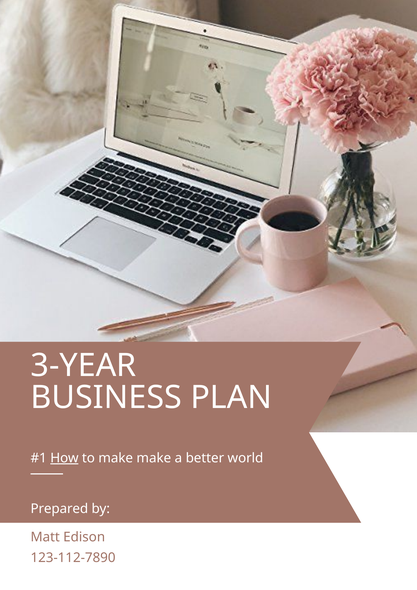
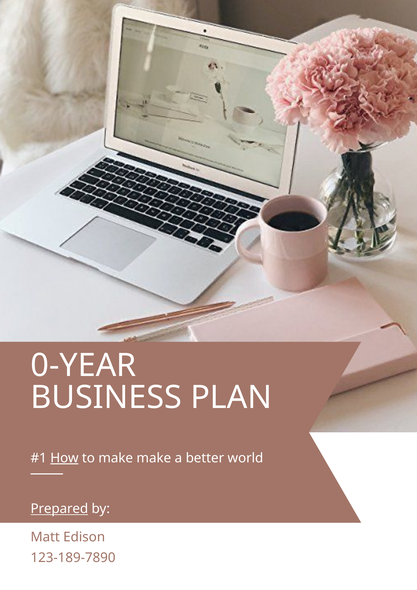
3-YEAR: 3-YEAR -> 0-YEAR (83, 365)
Prepared underline: none -> present (59, 509)
123-112-7890: 123-112-7890 -> 123-189-7890 (73, 558)
